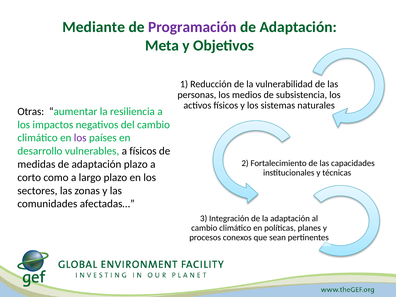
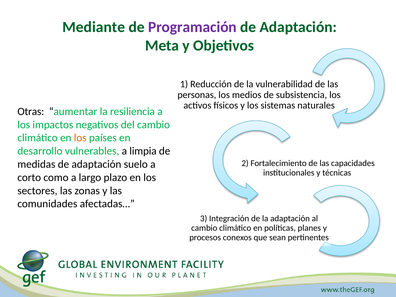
los colour: purple -> orange (80, 138)
a físicos: físicos -> limpia (143, 151)
adaptación plazo: plazo -> suelo (136, 164)
